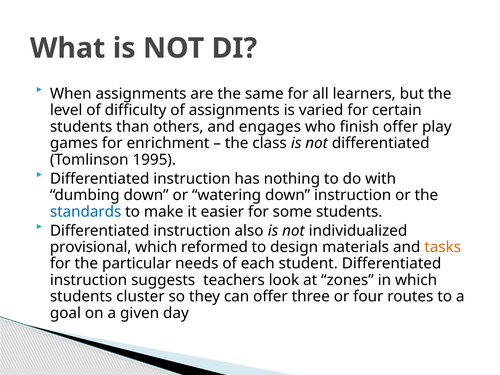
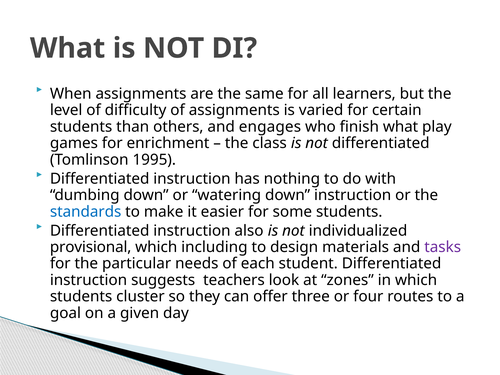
finish offer: offer -> what (401, 127)
reformed: reformed -> including (214, 247)
tasks colour: orange -> purple (443, 247)
